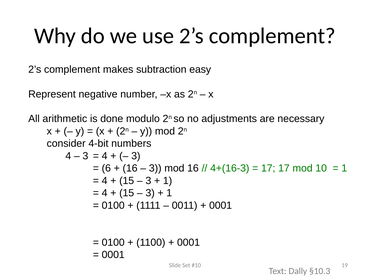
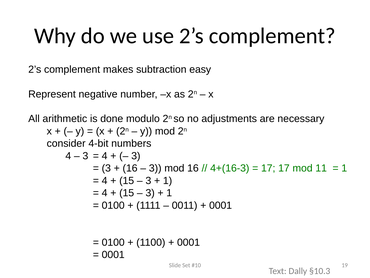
6: 6 -> 3 (106, 168)
10: 10 -> 11 (321, 168)
